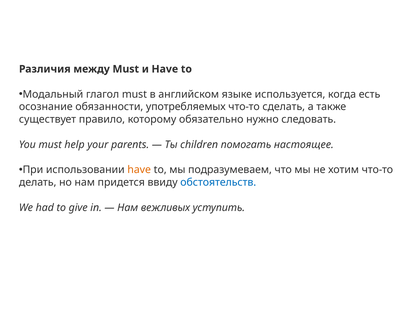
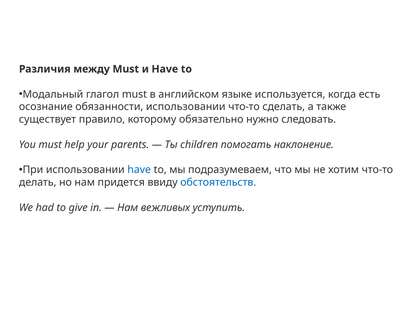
обязанности употребляемых: употребляемых -> использовании (186, 107)
настоящее: настоящее -> наклонение (304, 145)
have colour: orange -> blue (139, 170)
